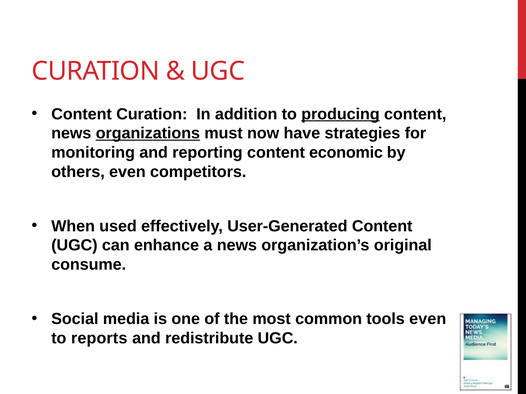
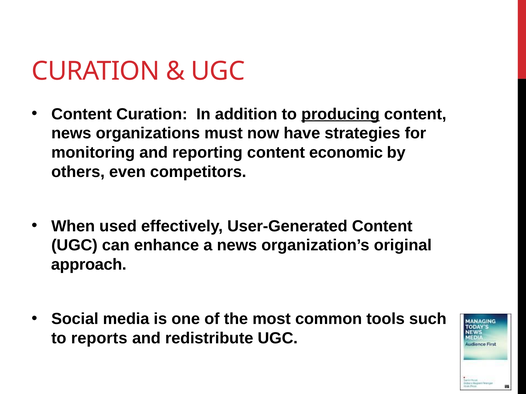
organizations underline: present -> none (148, 133)
consume: consume -> approach (89, 265)
tools even: even -> such (428, 319)
